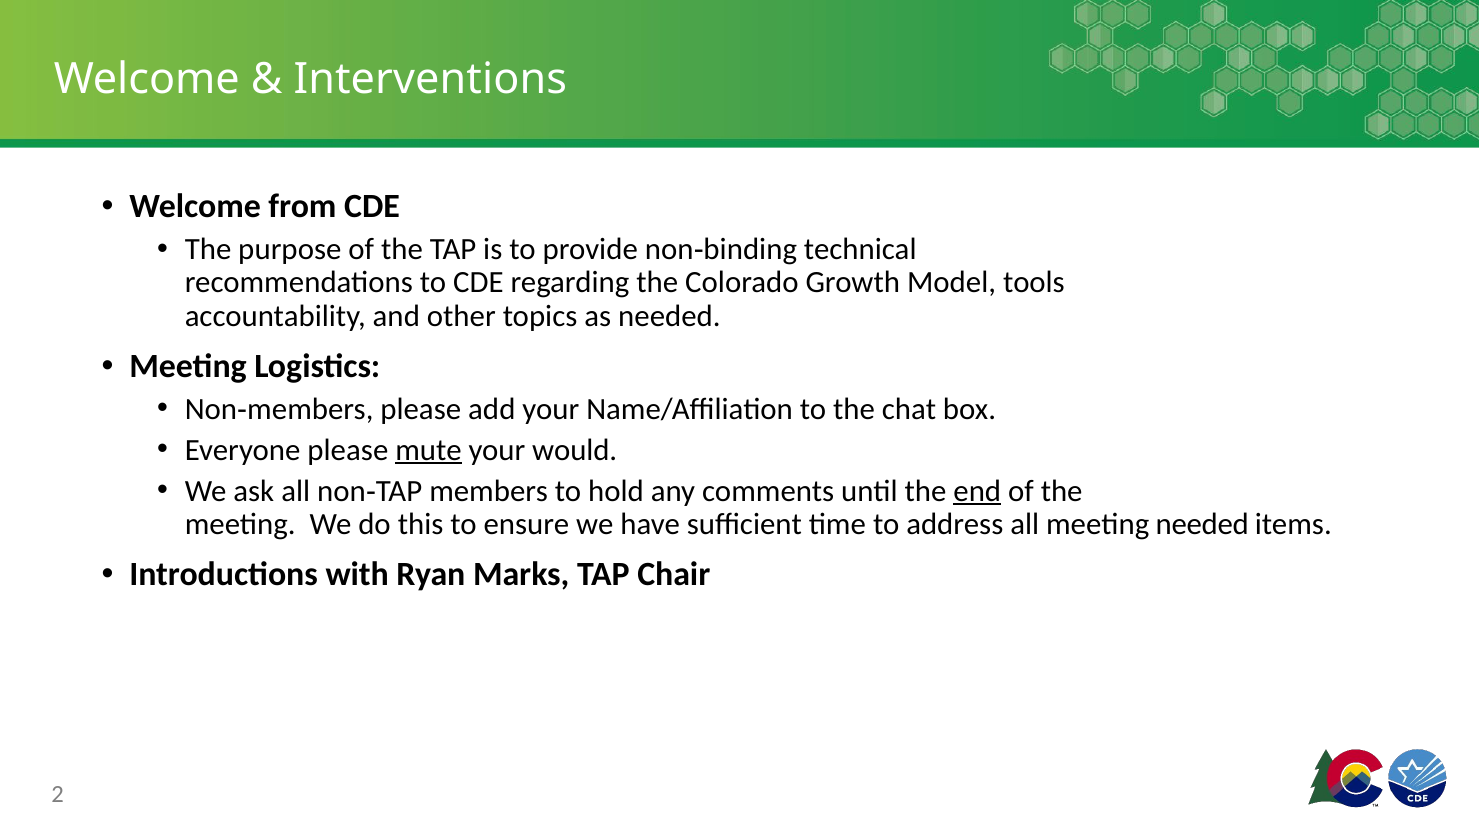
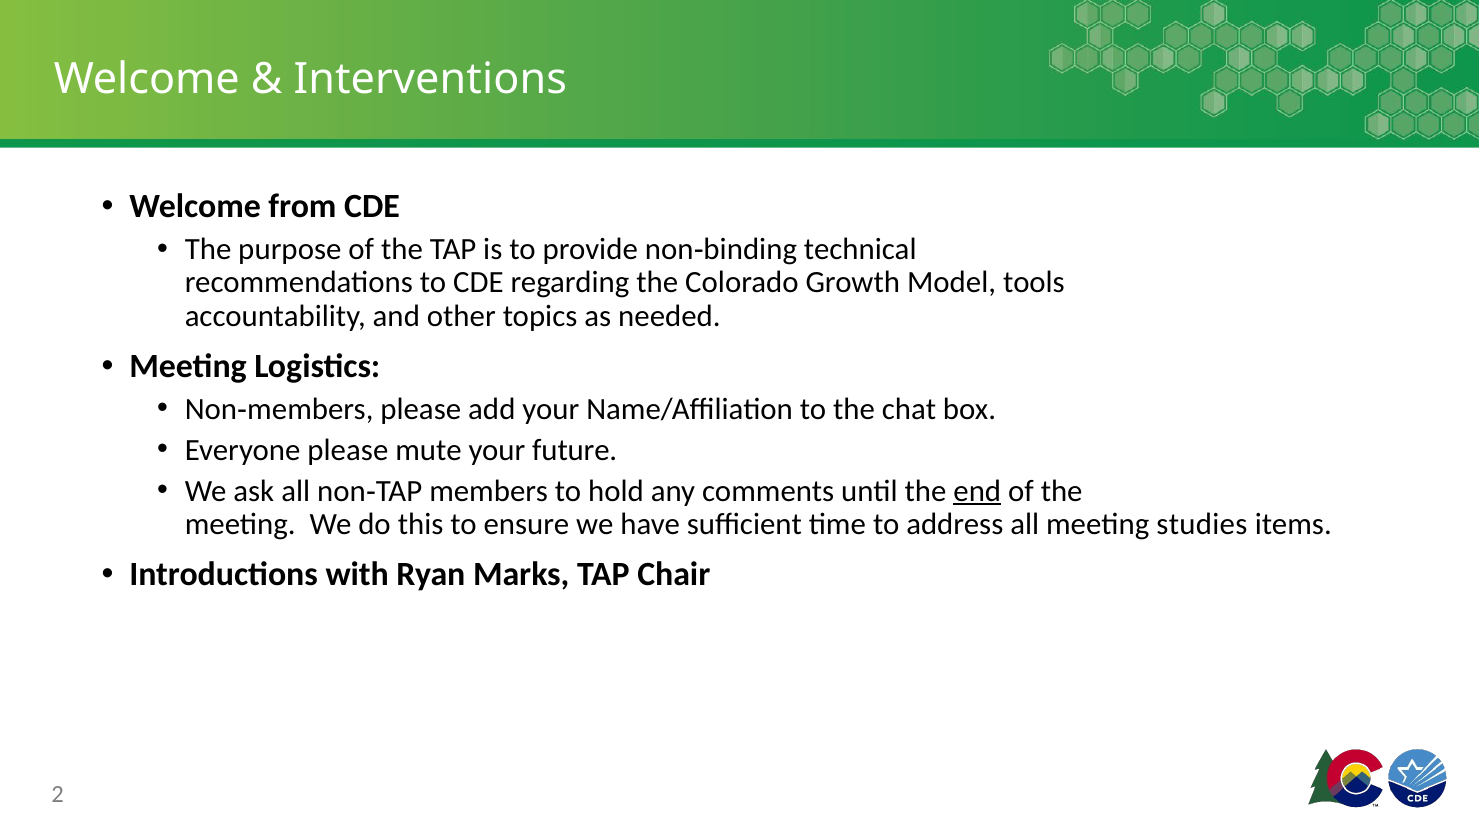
mute underline: present -> none (428, 450)
would: would -> future (575, 450)
meeting needed: needed -> studies (1202, 524)
